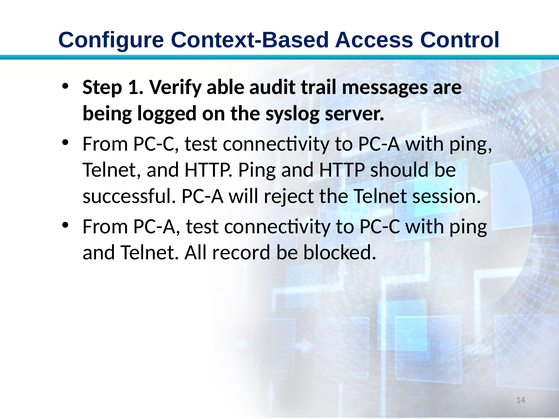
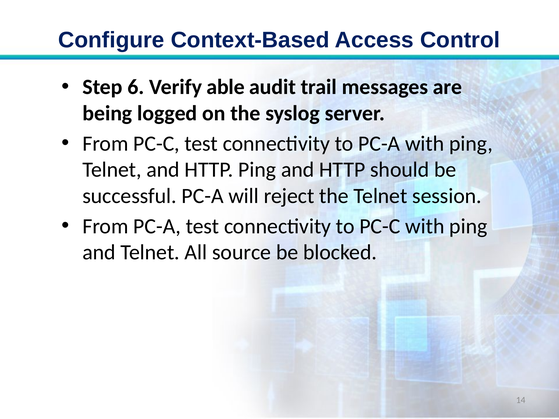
1: 1 -> 6 (136, 87)
record: record -> source (242, 253)
